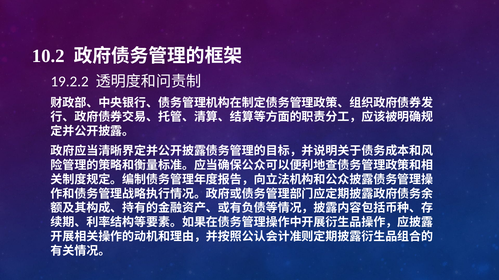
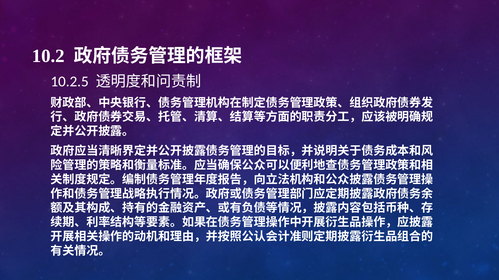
19.2.2: 19.2.2 -> 10.2.5 (70, 82)
